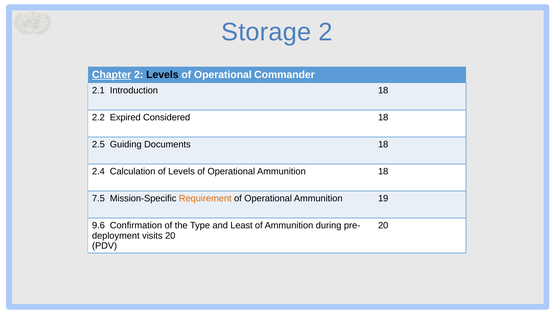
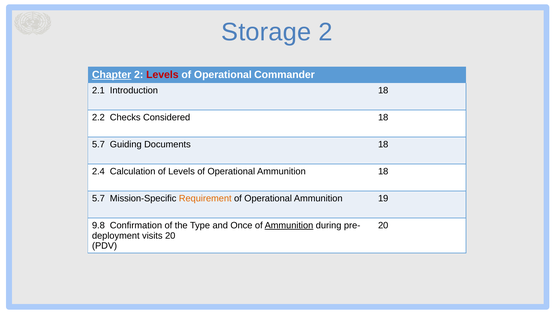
Levels colour: black -> red (162, 75)
Expired: Expired -> Checks (125, 117)
2.5: 2.5 -> 5.7 (98, 144)
7.5: 7.5 -> 5.7 (98, 198)
9.6: 9.6 -> 9.8 (98, 225)
Least: Least -> Once (241, 225)
Ammunition underline: none -> present (289, 225)
